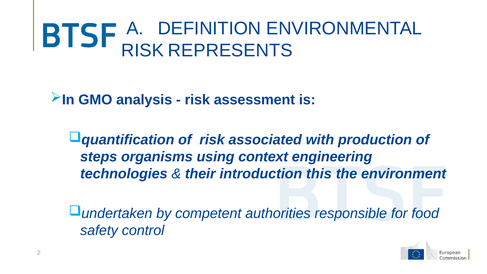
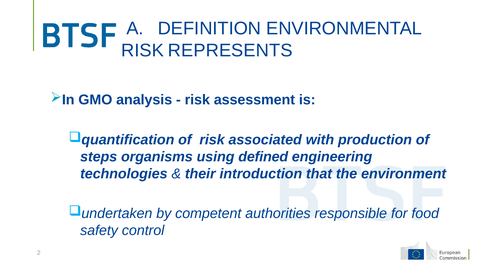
context: context -> defined (263, 157)
this: this -> that (319, 174)
